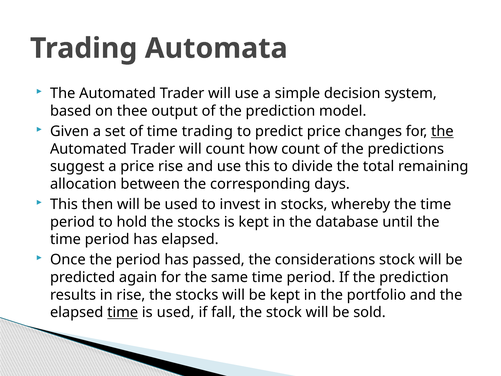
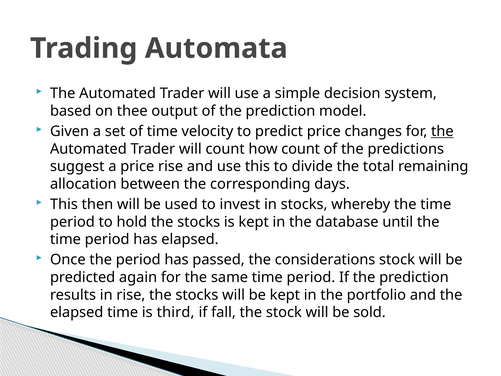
time trading: trading -> velocity (207, 131)
time underline: present -> none (123, 312)
is used: used -> third (176, 312)
